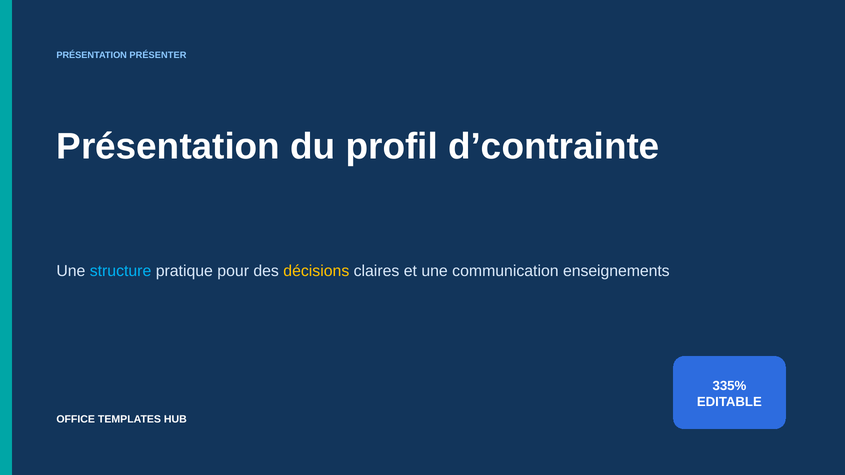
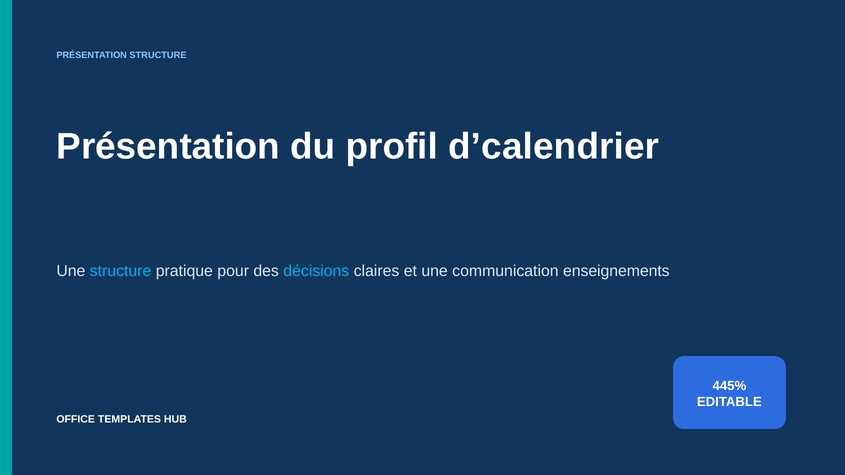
PRÉSENTATION PRÉSENTER: PRÉSENTER -> STRUCTURE (158, 55)
d’contrainte: d’contrainte -> d’calendrier (554, 147)
décisions colour: yellow -> light blue (316, 271)
335%: 335% -> 445% (729, 386)
